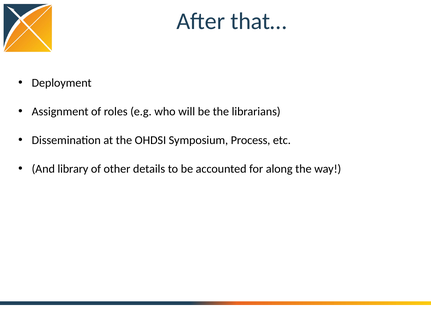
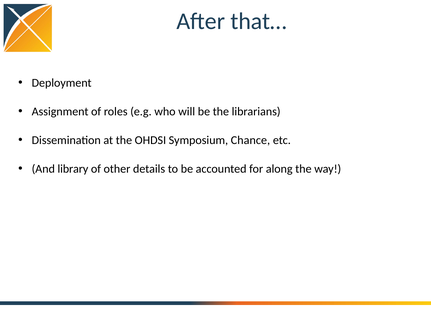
Process: Process -> Chance (250, 140)
